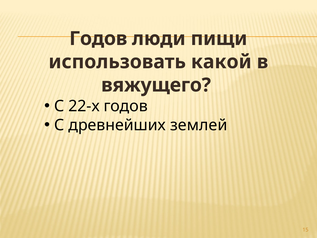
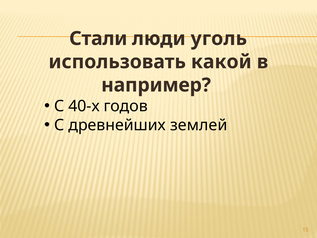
Годов: Годов -> Стали (98, 39)
пищи: пищи -> уголь (219, 39)
вяжущего: вяжущего -> например (156, 85)
22-х: 22-х -> 40-х (84, 106)
